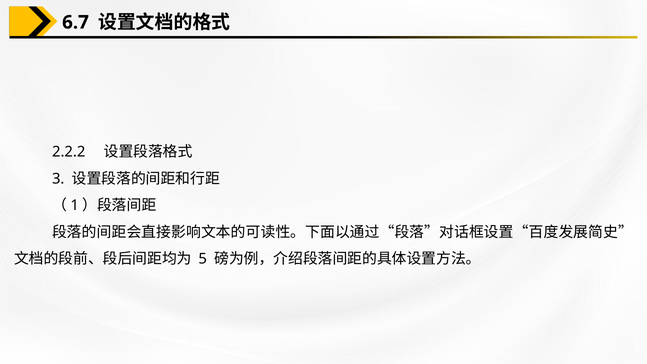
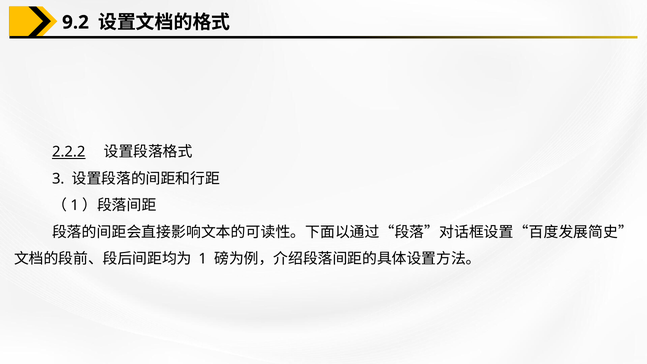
6.7: 6.7 -> 9.2 (75, 22)
2.2.2 underline: none -> present (69, 152)
5: 5 -> 1 (203, 259)
